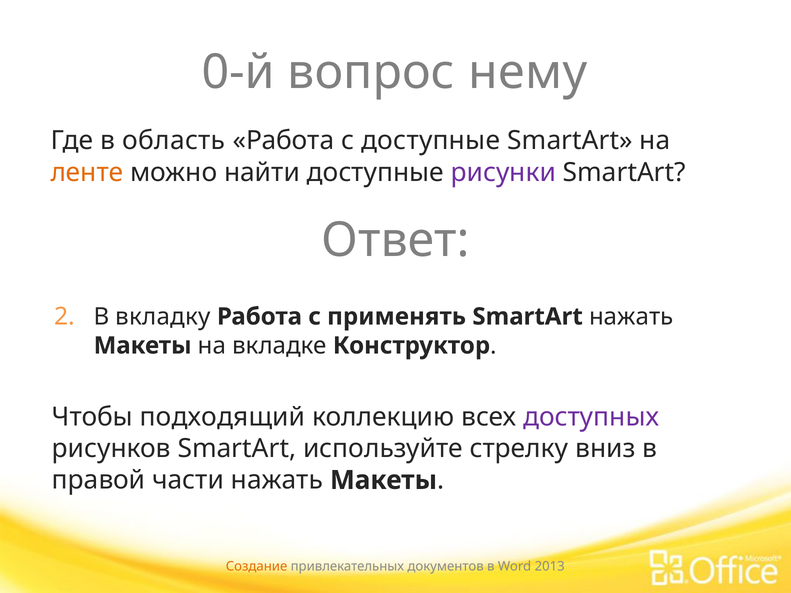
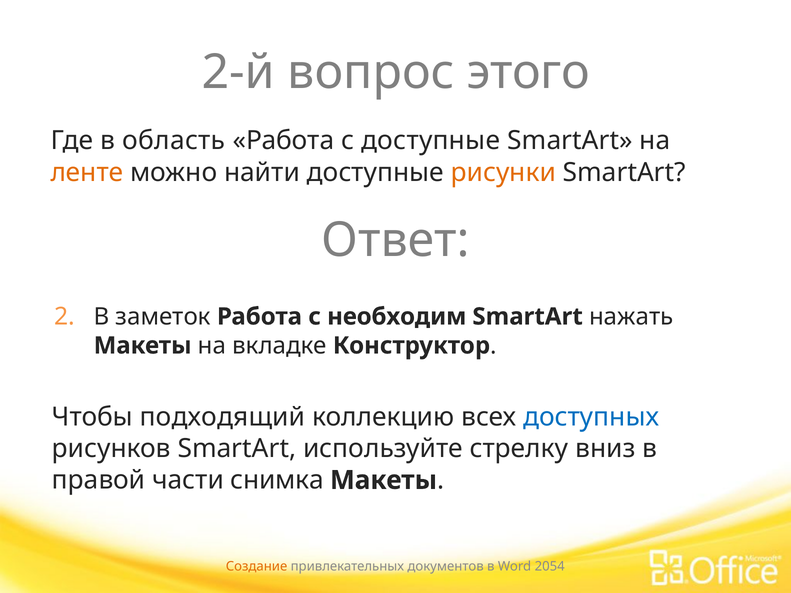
0-й: 0-й -> 2-й (238, 72)
нему: нему -> этого (528, 72)
рисунки colour: purple -> orange (503, 172)
вкладку: вкладку -> заметок (163, 317)
применять: применять -> необходим (397, 317)
доступных colour: purple -> blue (591, 417)
части нажать: нажать -> снимка (277, 480)
2013: 2013 -> 2054 (550, 567)
